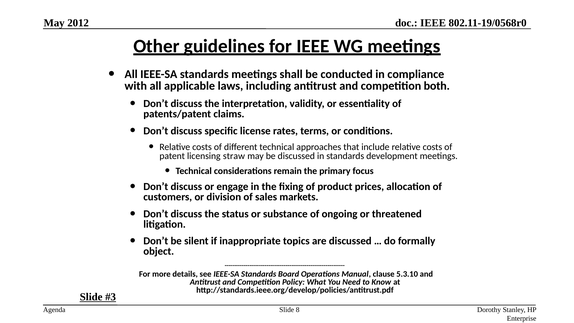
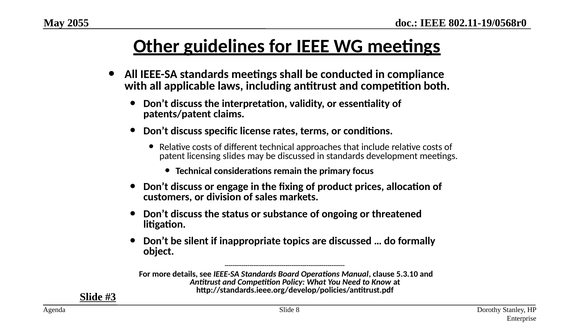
2012: 2012 -> 2055 (78, 23)
straw: straw -> slides (234, 156)
